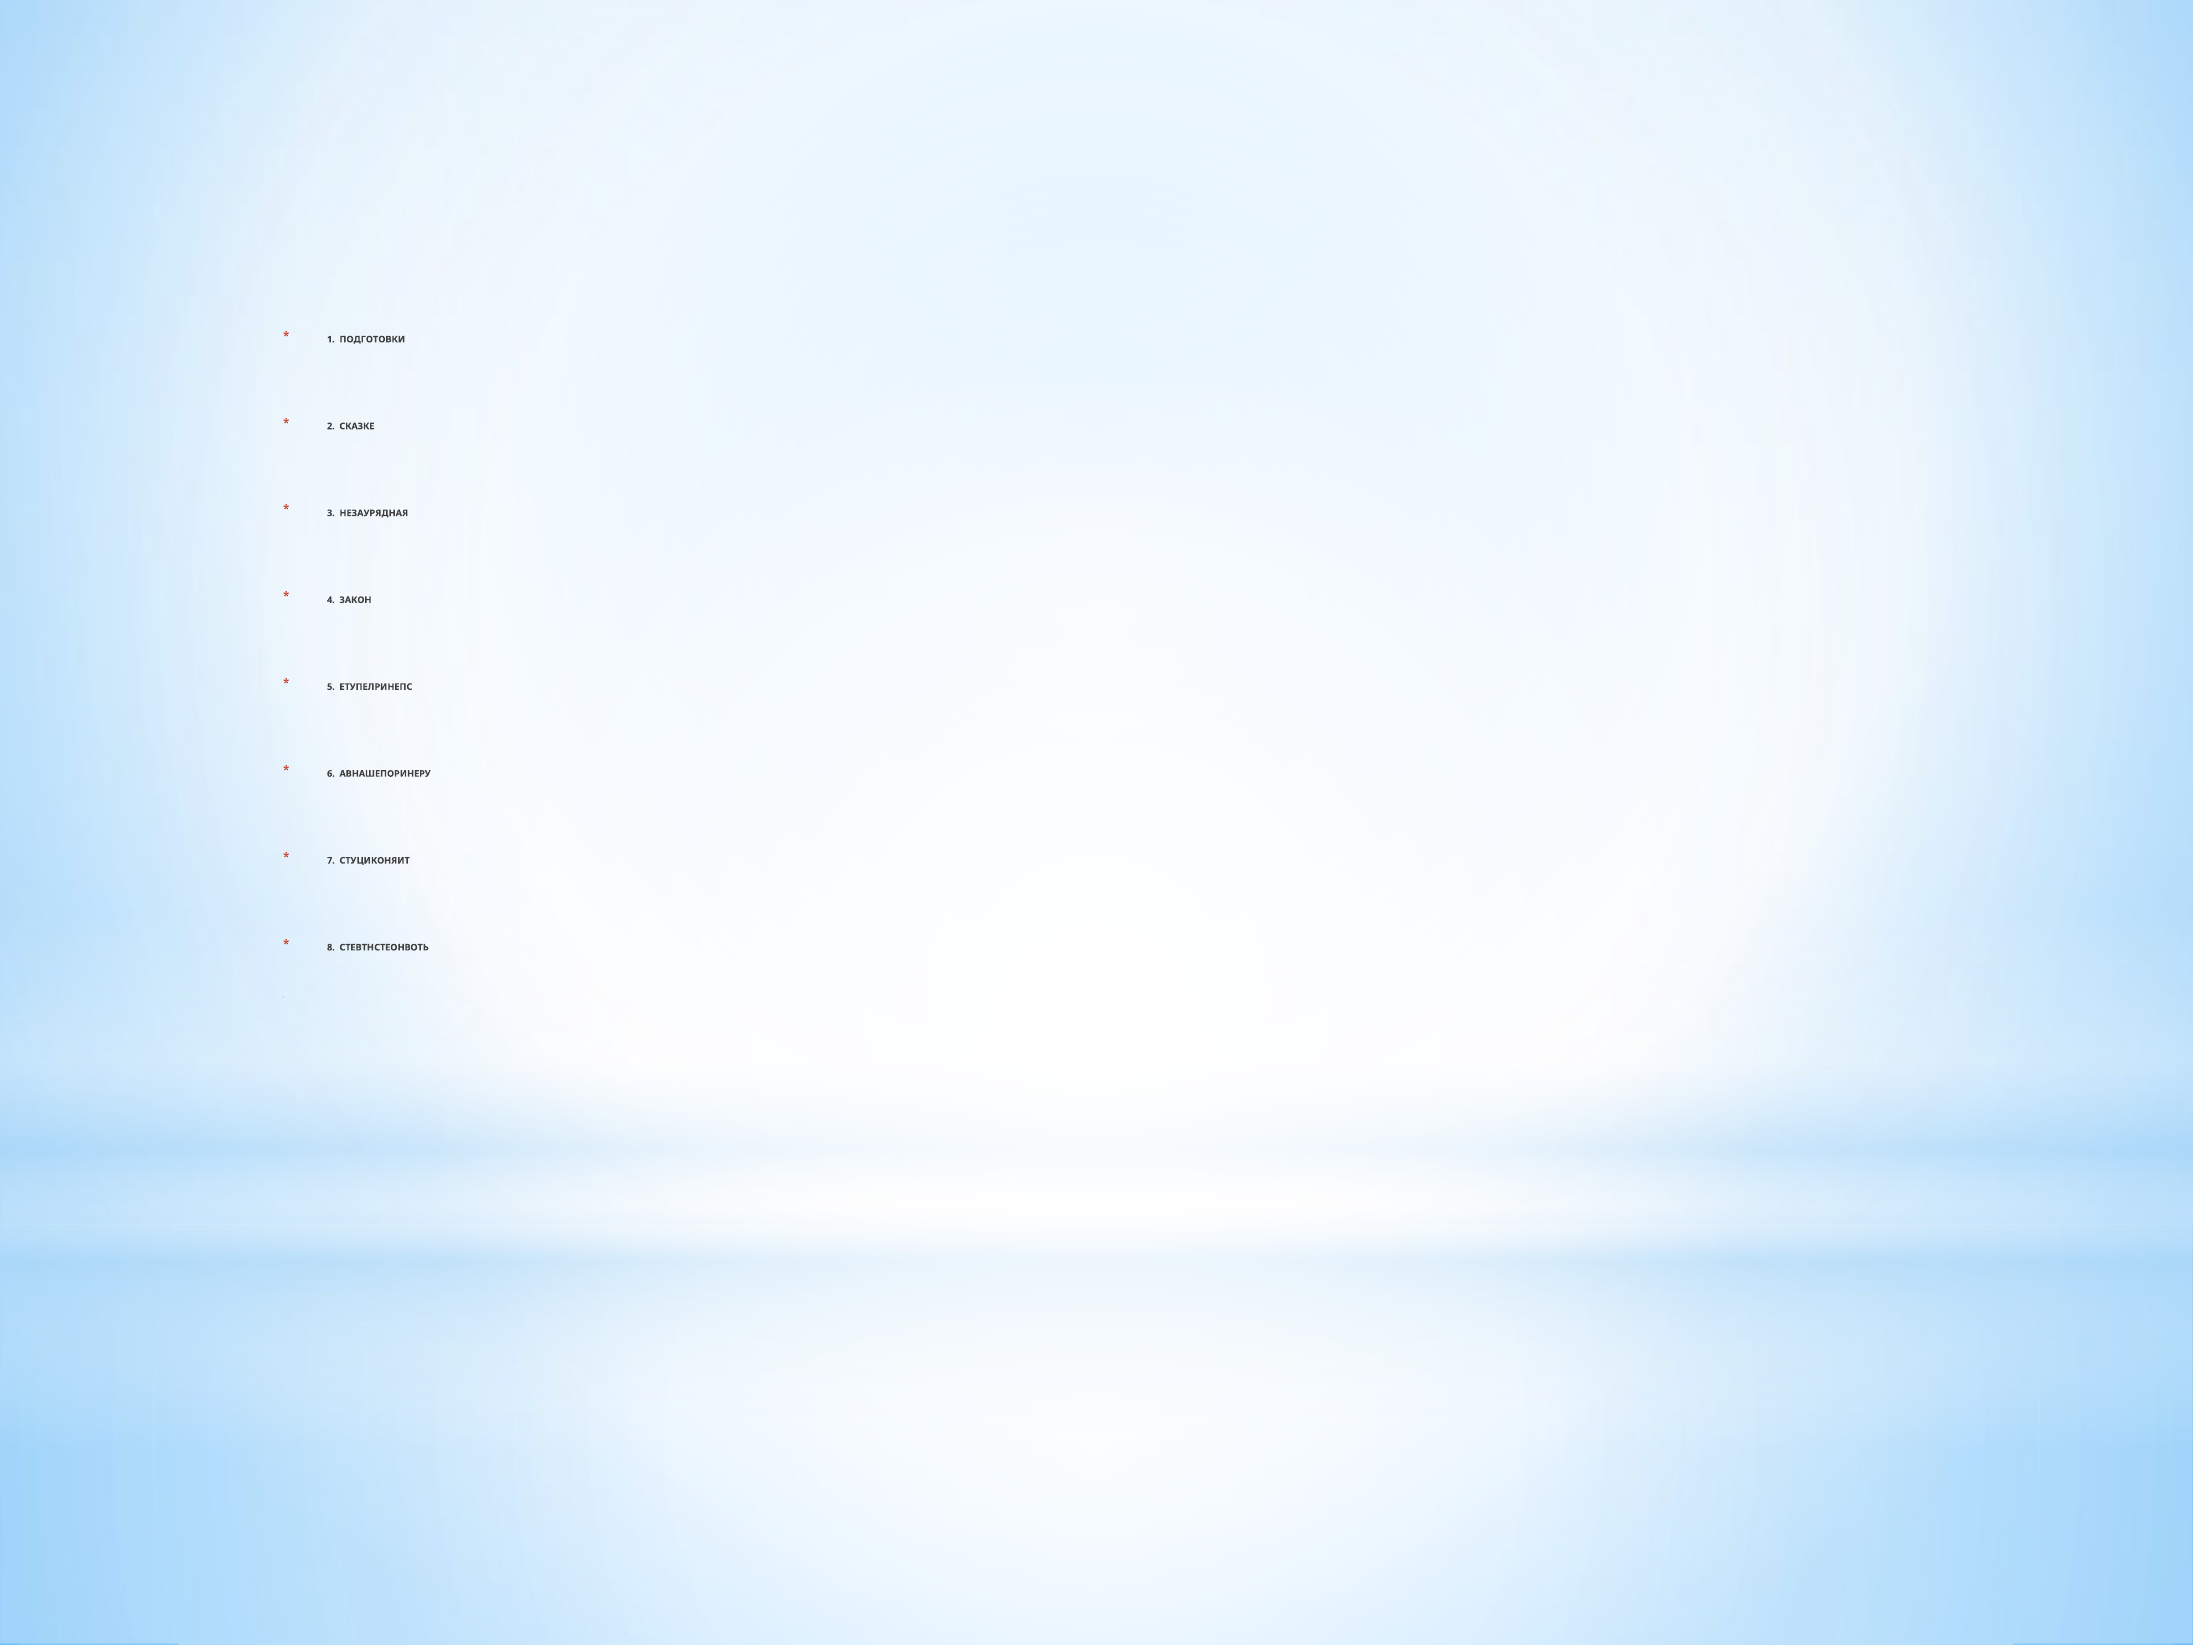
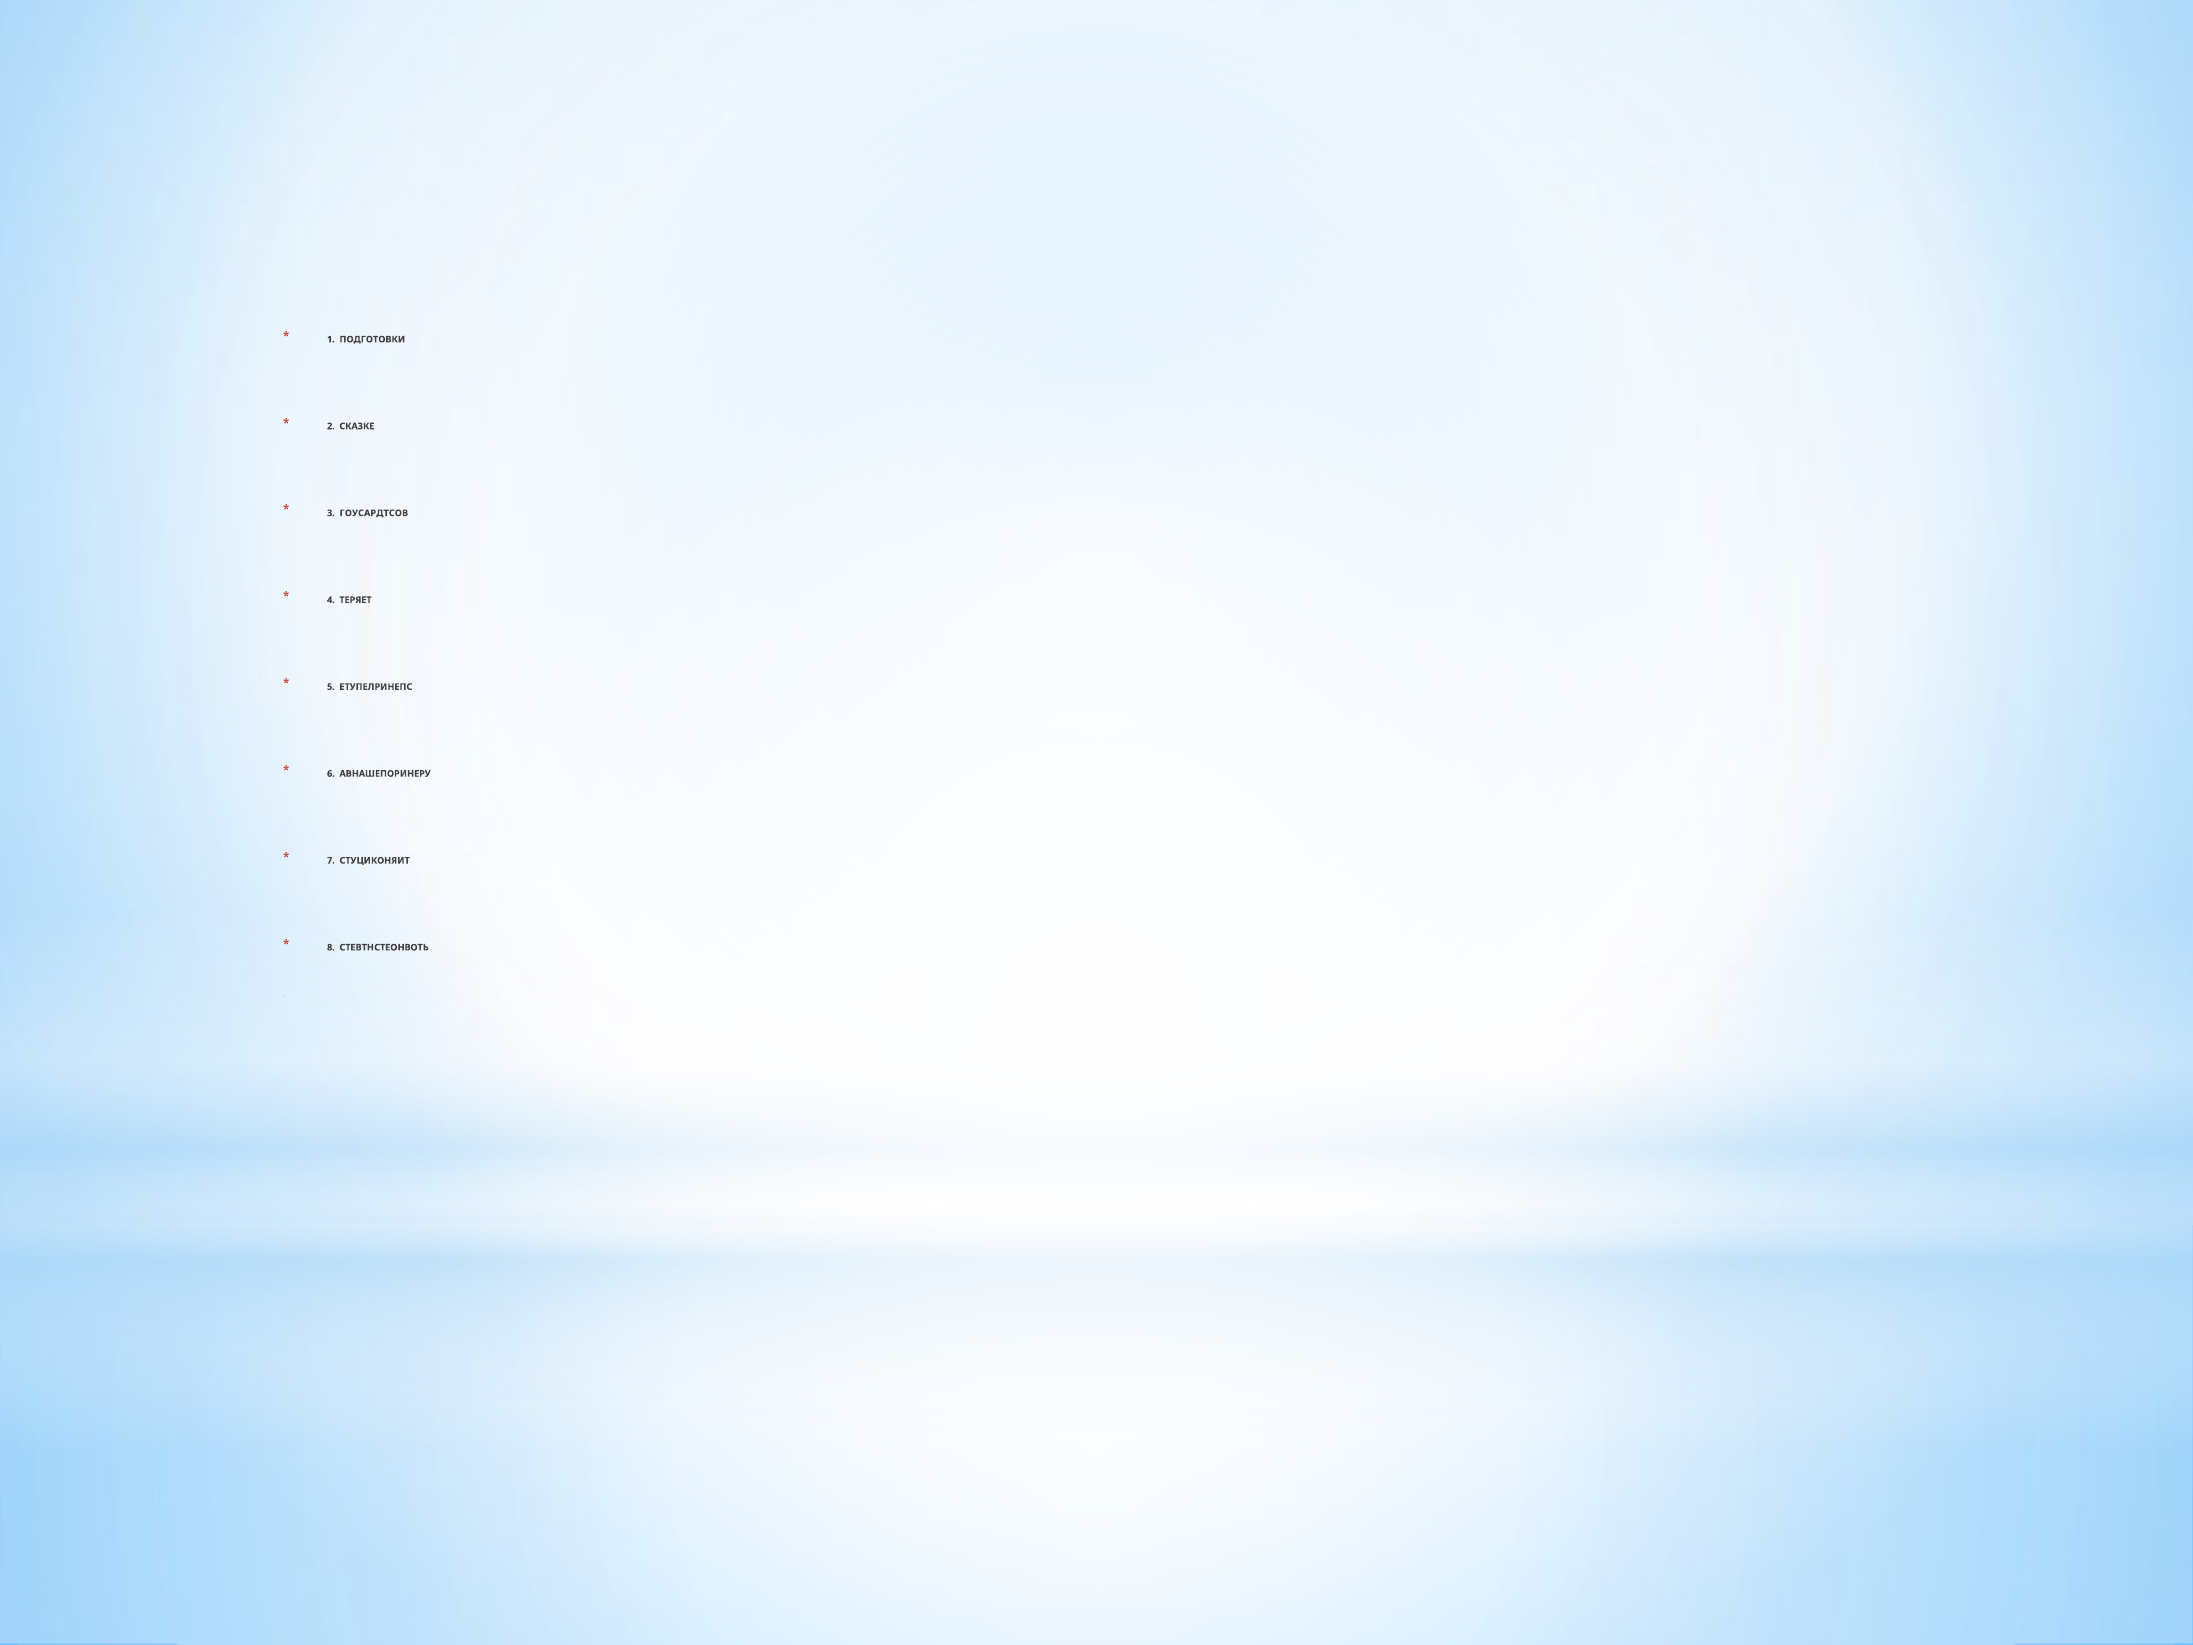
НЕЗАУРЯДНАЯ: НЕЗАУРЯДНАЯ -> ГОУСАРДТСОВ (374, 513)
ЗАКОН: ЗАКОН -> ТЕРЯЕТ (355, 600)
